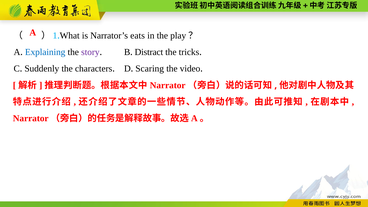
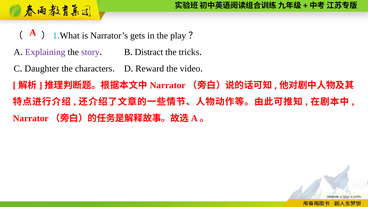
eats: eats -> gets (138, 36)
Explaining colour: blue -> purple (45, 52)
Suddenly: Suddenly -> Daughter (42, 69)
Scaring: Scaring -> Reward (150, 69)
